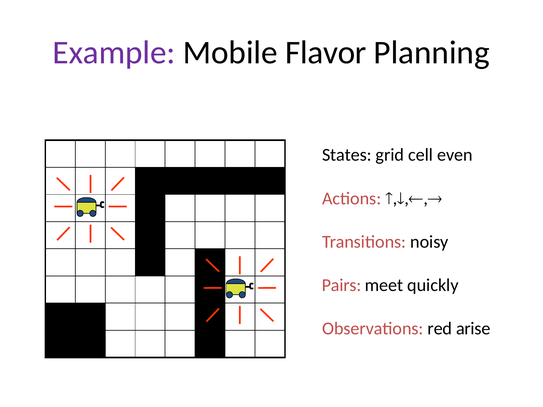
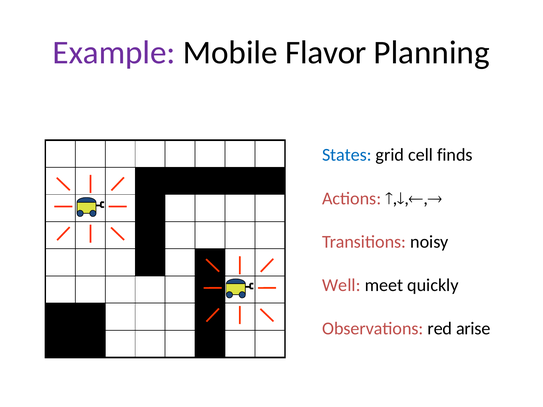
States colour: black -> blue (347, 155)
even: even -> finds (455, 155)
Pairs: Pairs -> Well (341, 285)
